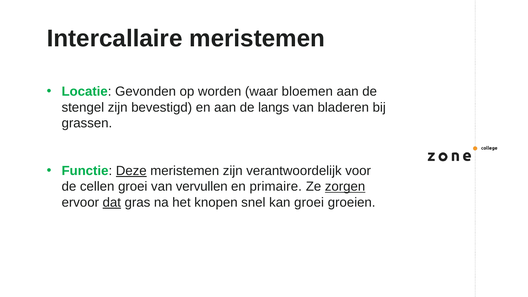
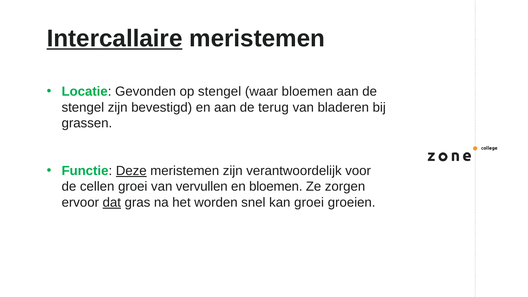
Intercallaire underline: none -> present (115, 39)
op worden: worden -> stengel (220, 92)
langs: langs -> terug (273, 107)
en primaire: primaire -> bloemen (276, 187)
zorgen underline: present -> none (345, 187)
knopen: knopen -> worden (216, 202)
